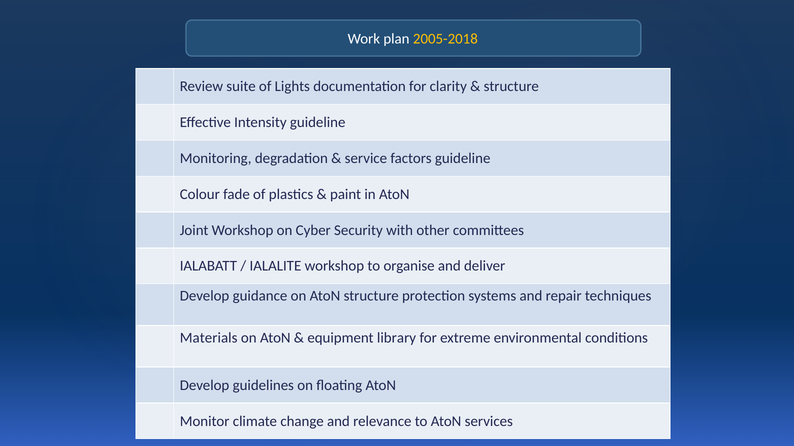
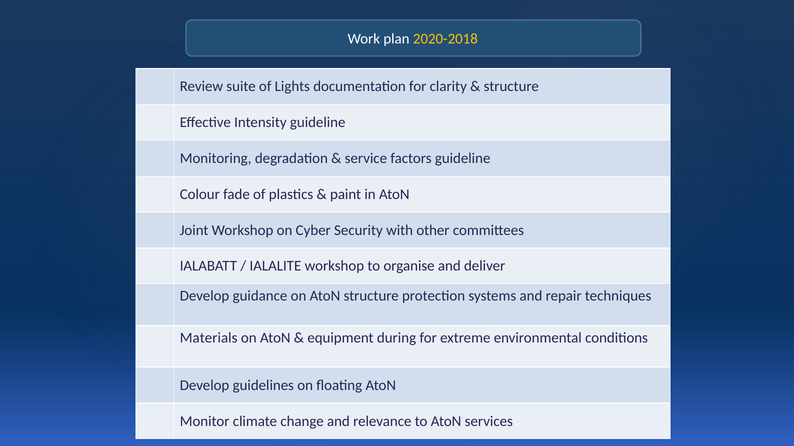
2005-2018: 2005-2018 -> 2020-2018 (445, 39)
library: library -> during (397, 338)
